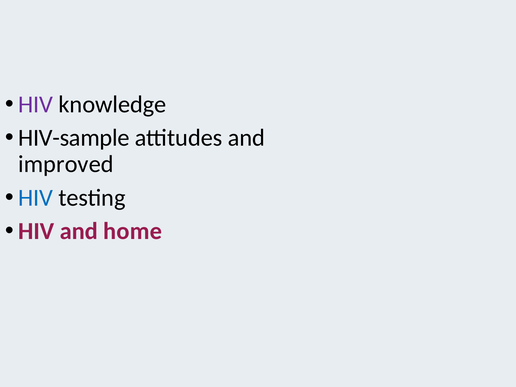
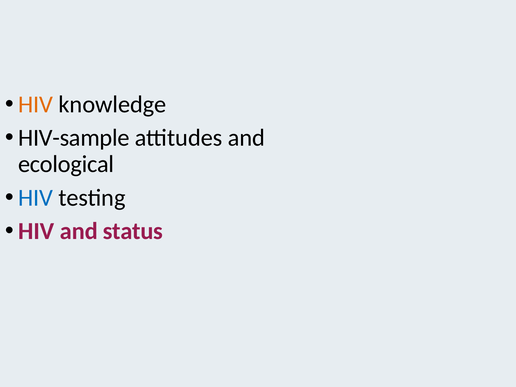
HIV colour: purple -> orange (36, 104)
improved: improved -> ecological (66, 164)
home: home -> status (133, 231)
